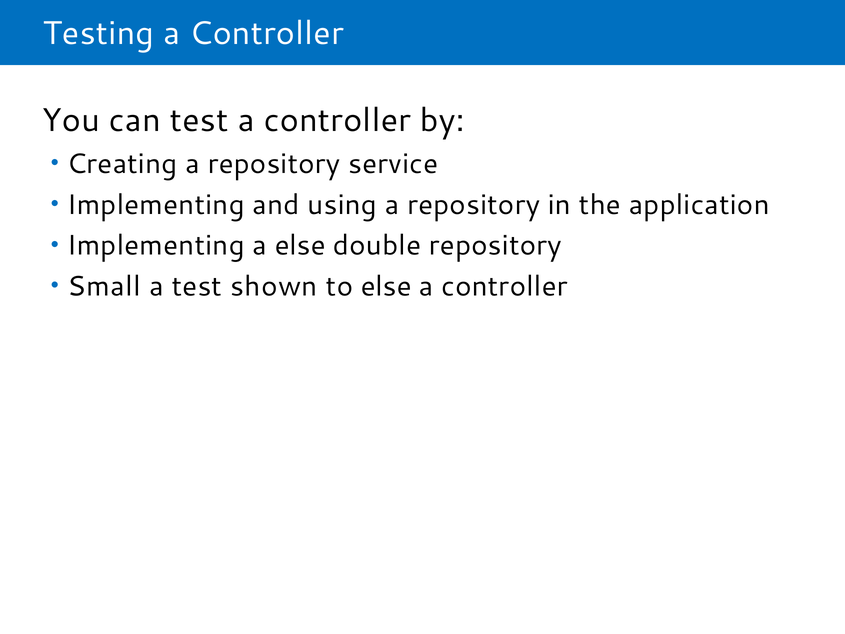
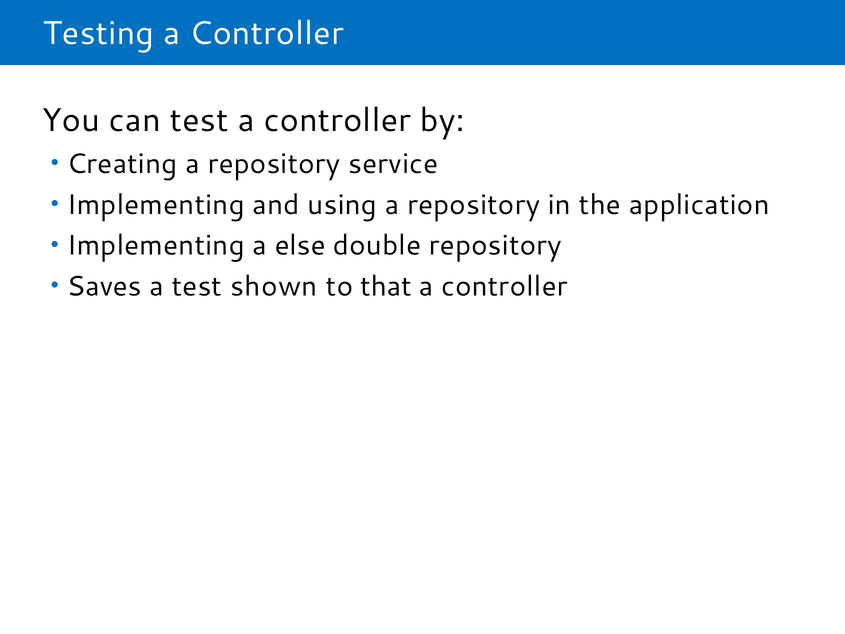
Small: Small -> Saves (104, 286)
to else: else -> that (386, 286)
